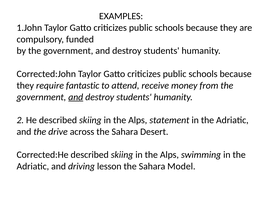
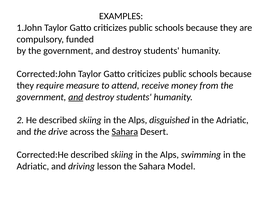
fantastic: fantastic -> measure (83, 85)
statement: statement -> disguished (169, 120)
Sahara underline: none -> present (125, 132)
